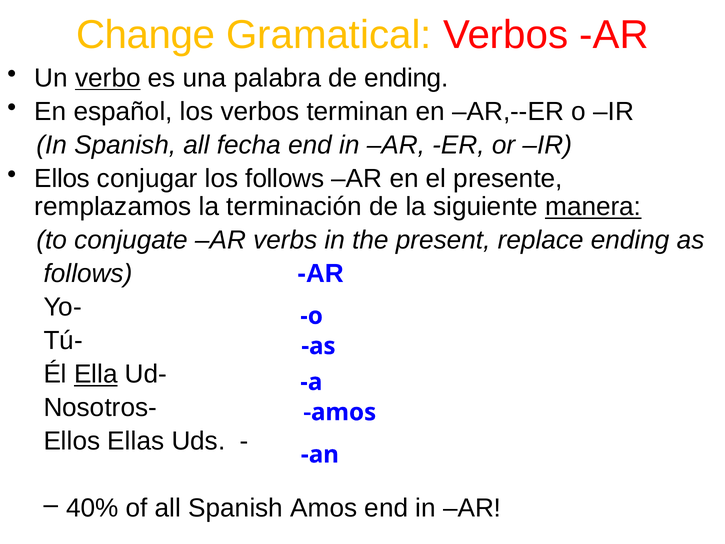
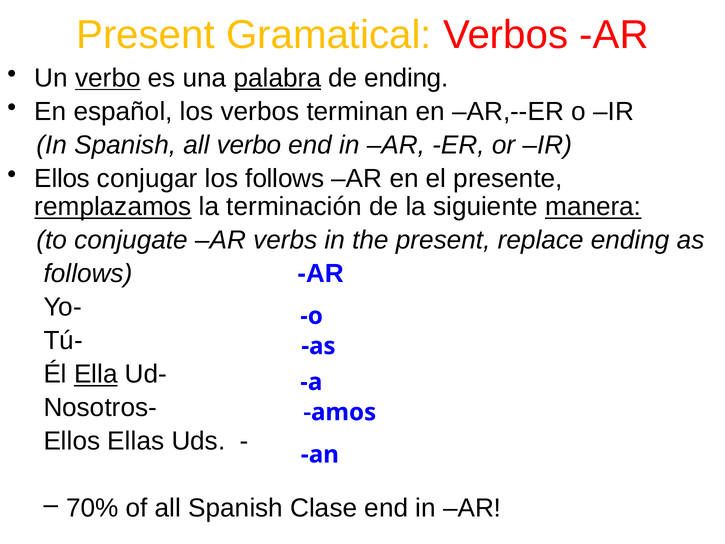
Change: Change -> Present (146, 35)
palabra underline: none -> present (277, 78)
all fecha: fecha -> verbo (249, 145)
remplazamos underline: none -> present (113, 207)
40%: 40% -> 70% (92, 508)
Spanish Amos: Amos -> Clase (324, 508)
